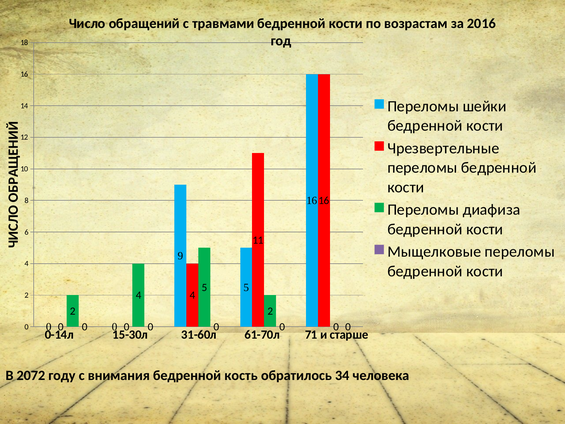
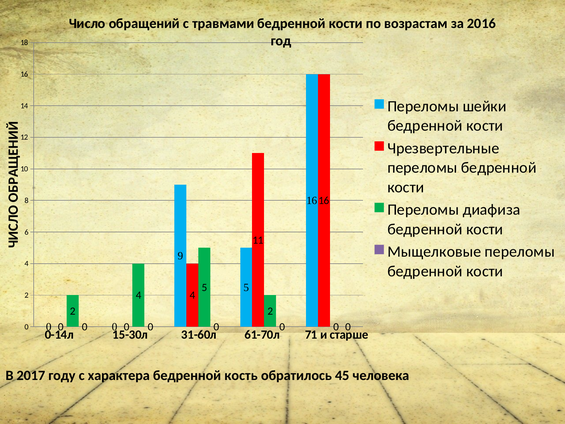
2072: 2072 -> 2017 (31, 375)
внимания: внимания -> характера (119, 375)
34: 34 -> 45 (342, 375)
